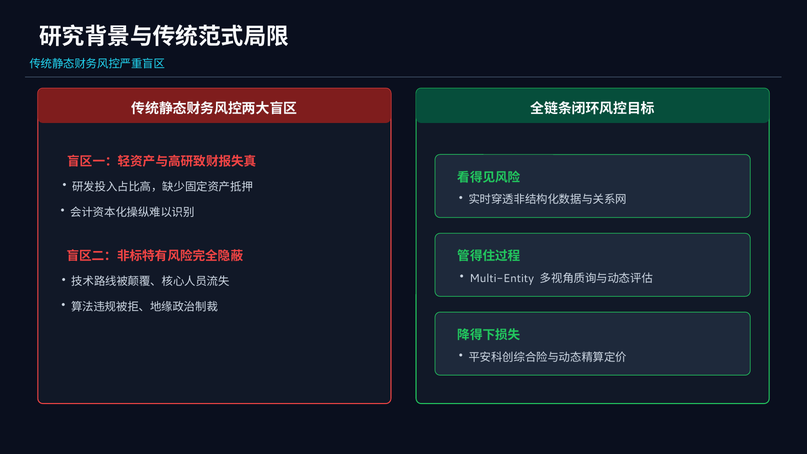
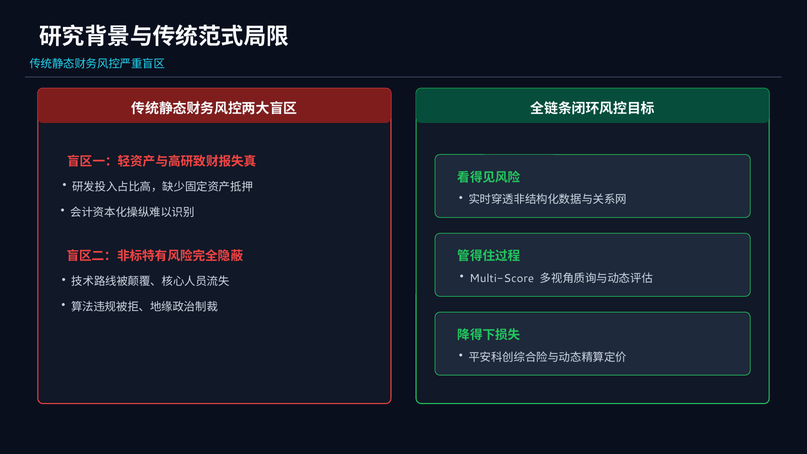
Multi-Entity: Multi-Entity -> Multi-Score (502, 279)
